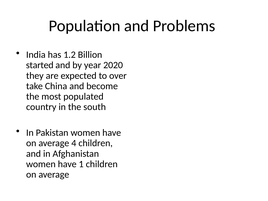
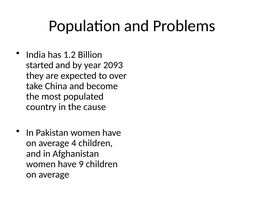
2020: 2020 -> 2093 (113, 65)
south: south -> cause (95, 107)
1: 1 -> 9 (81, 164)
